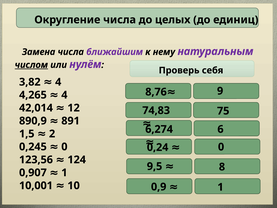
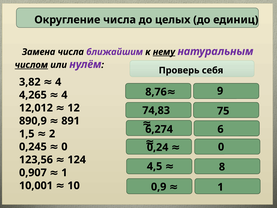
нему underline: none -> present (164, 52)
42,014: 42,014 -> 12,012 (36, 108)
9,5: 9,5 -> 4,5 (155, 166)
